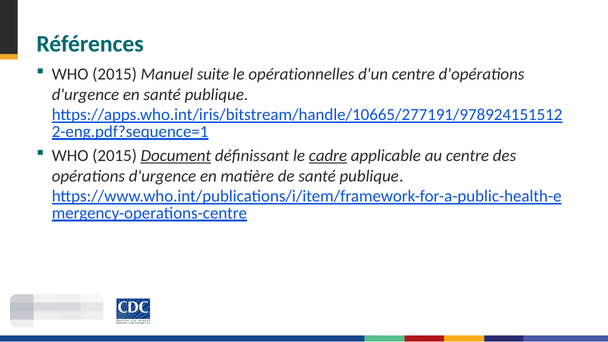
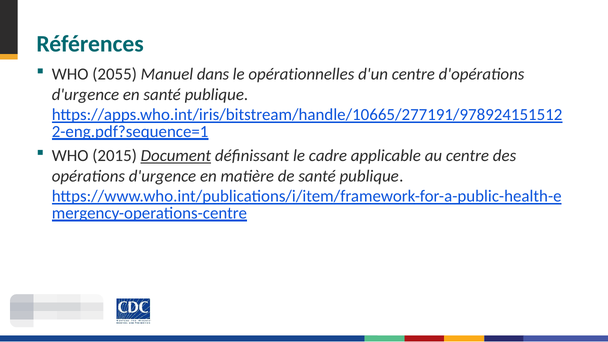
2015: 2015 -> 2055 (115, 74)
suite: suite -> dans (213, 74)
cadre underline: present -> none (328, 156)
